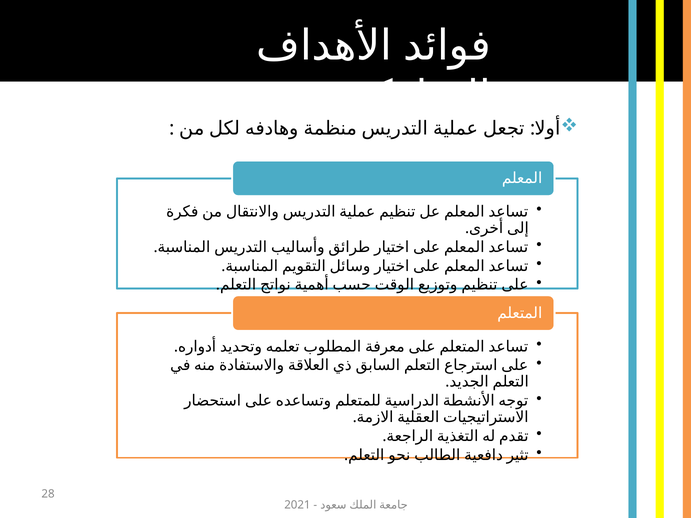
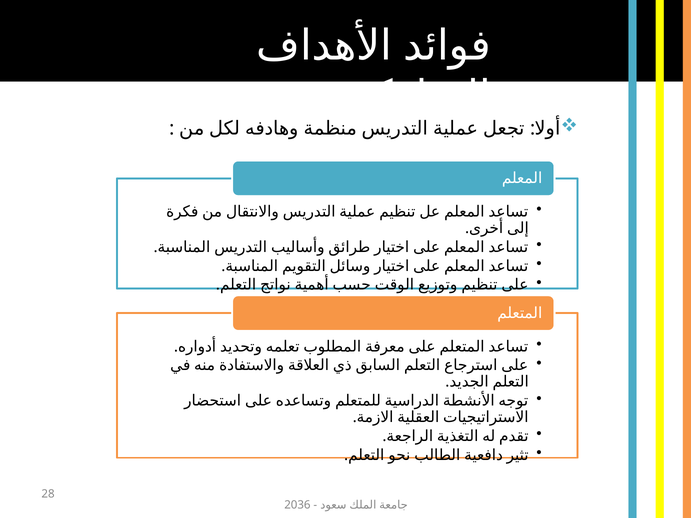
2021: 2021 -> 2036 (297, 505)
